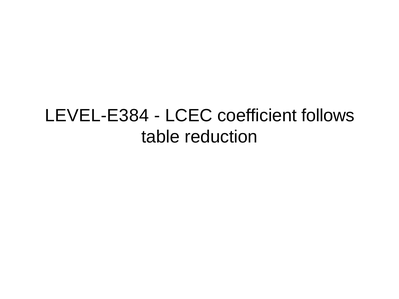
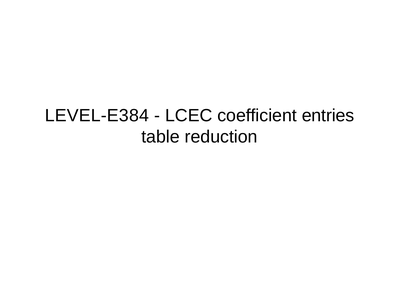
follows: follows -> entries (328, 116)
